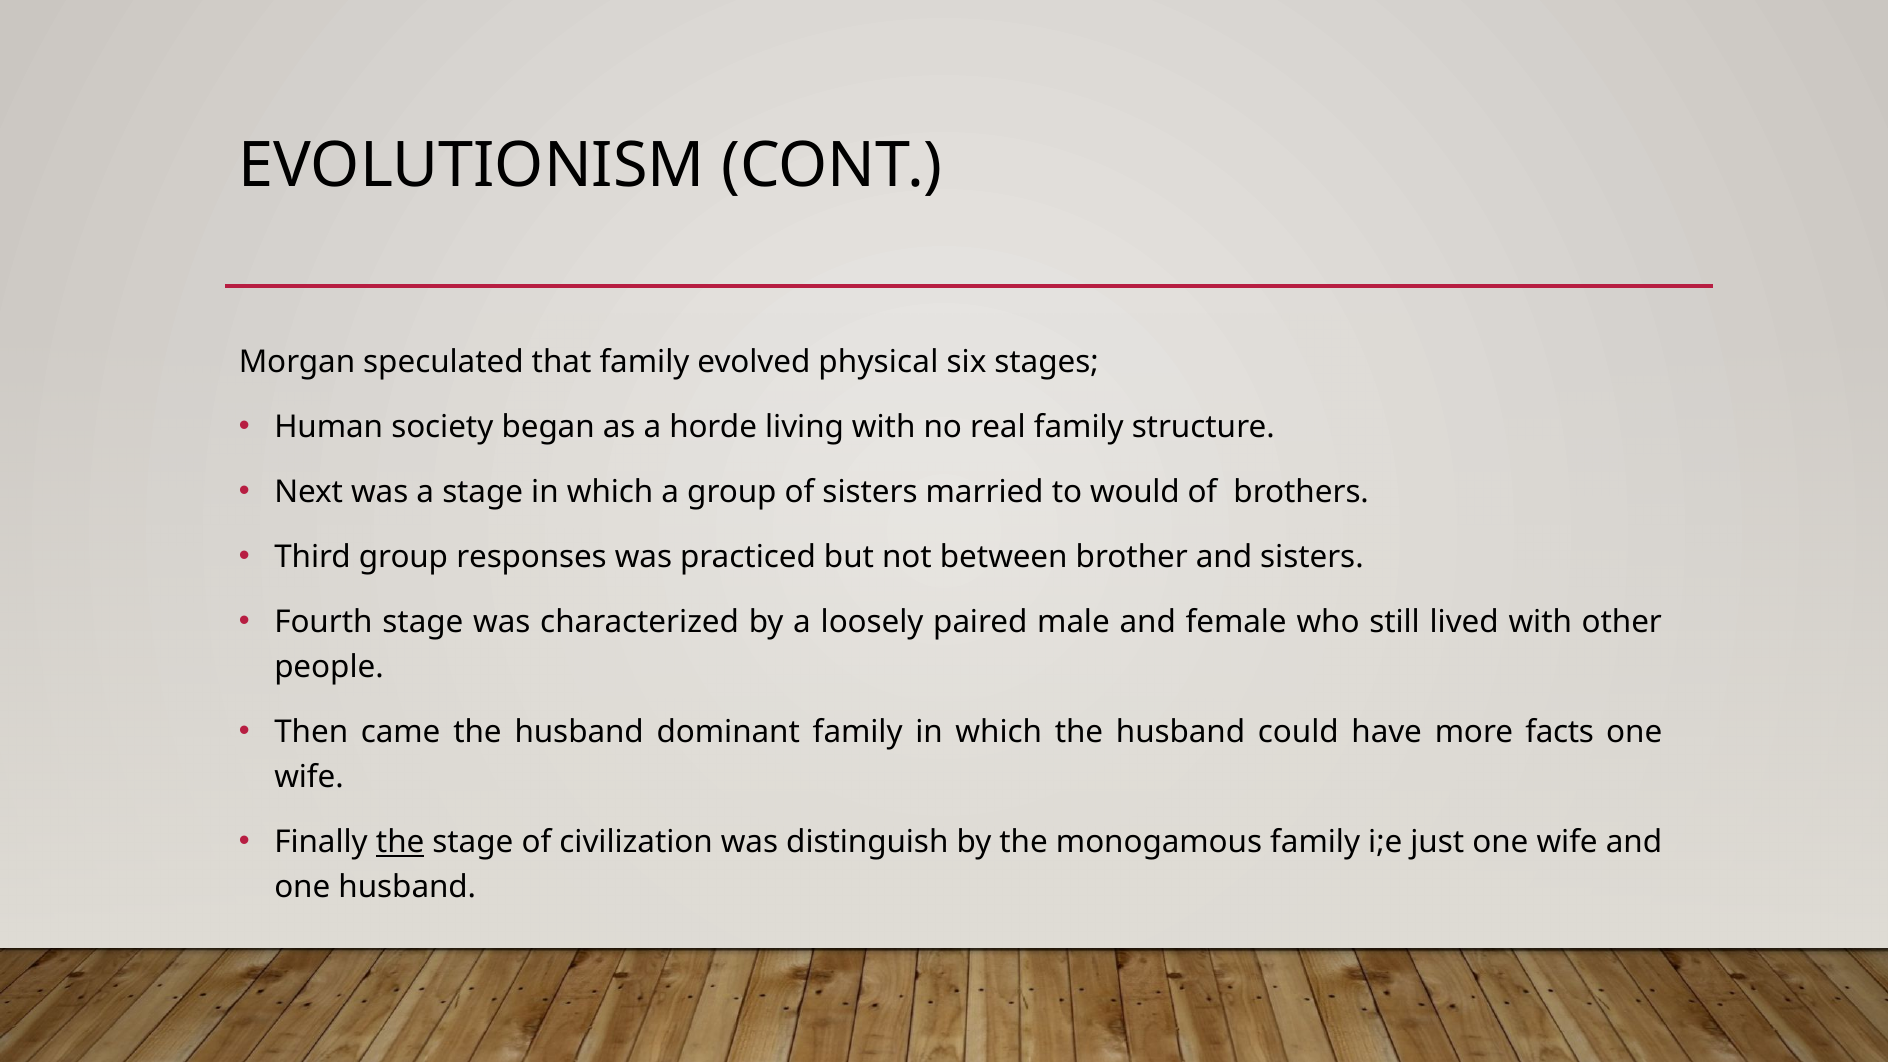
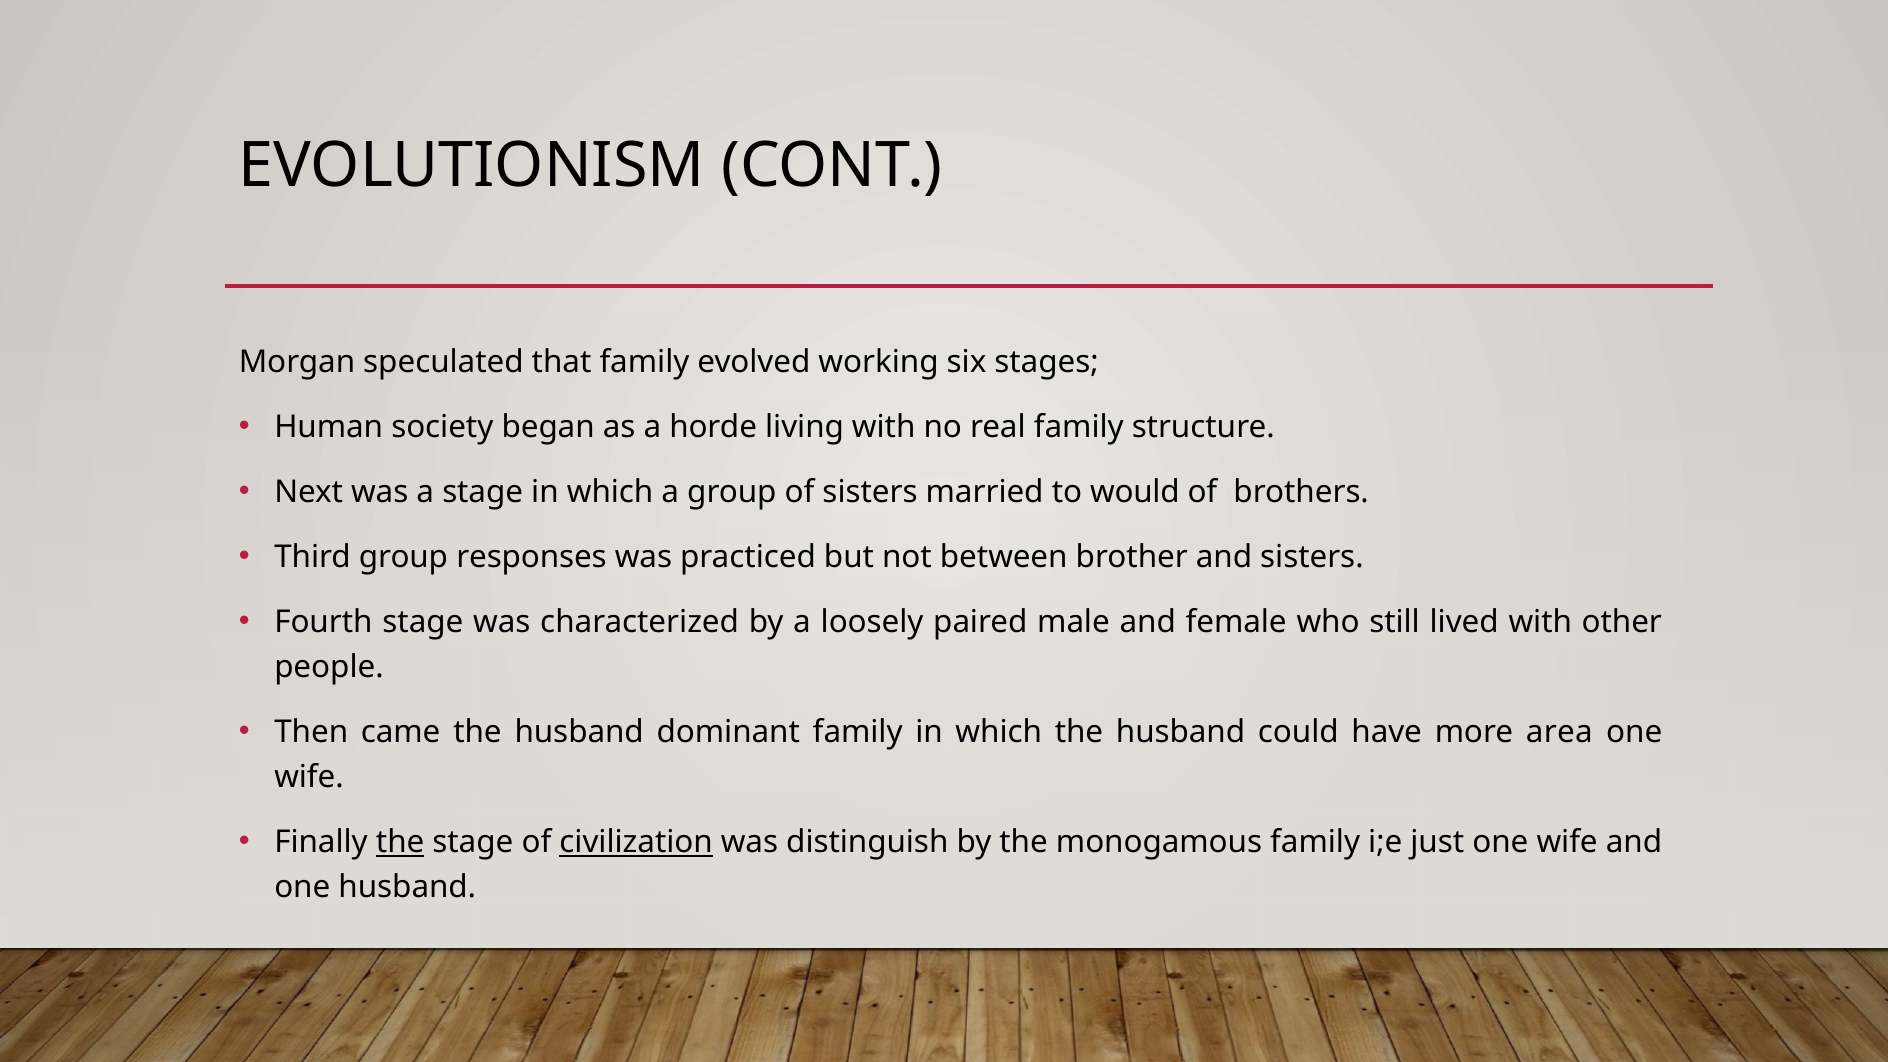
physical: physical -> working (879, 362)
facts: facts -> area (1559, 732)
civilization underline: none -> present (636, 842)
